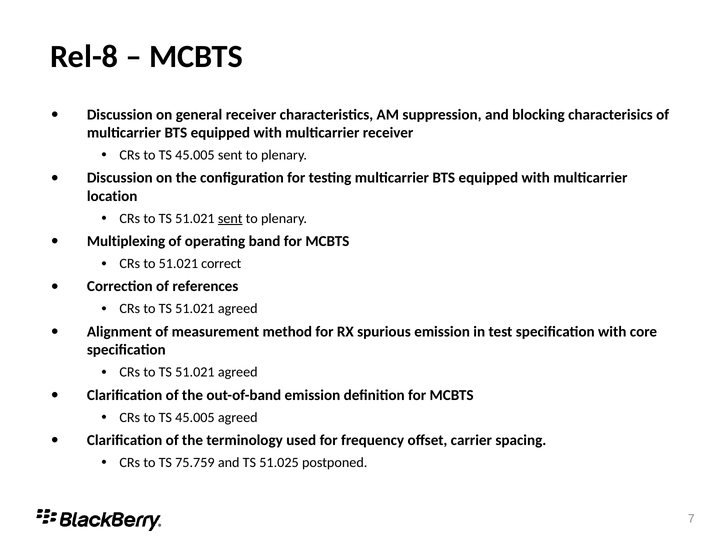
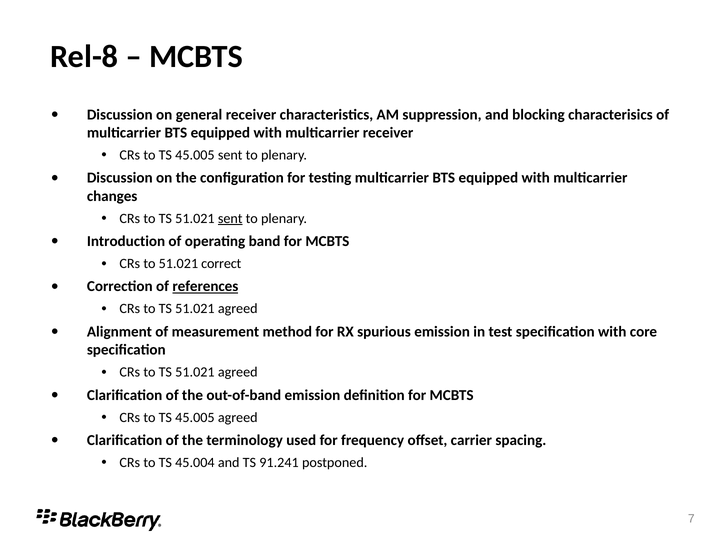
location: location -> changes (112, 196)
Multiplexing: Multiplexing -> Introduction (126, 241)
references underline: none -> present (205, 287)
75.759: 75.759 -> 45.004 (195, 463)
51.025: 51.025 -> 91.241 (279, 463)
